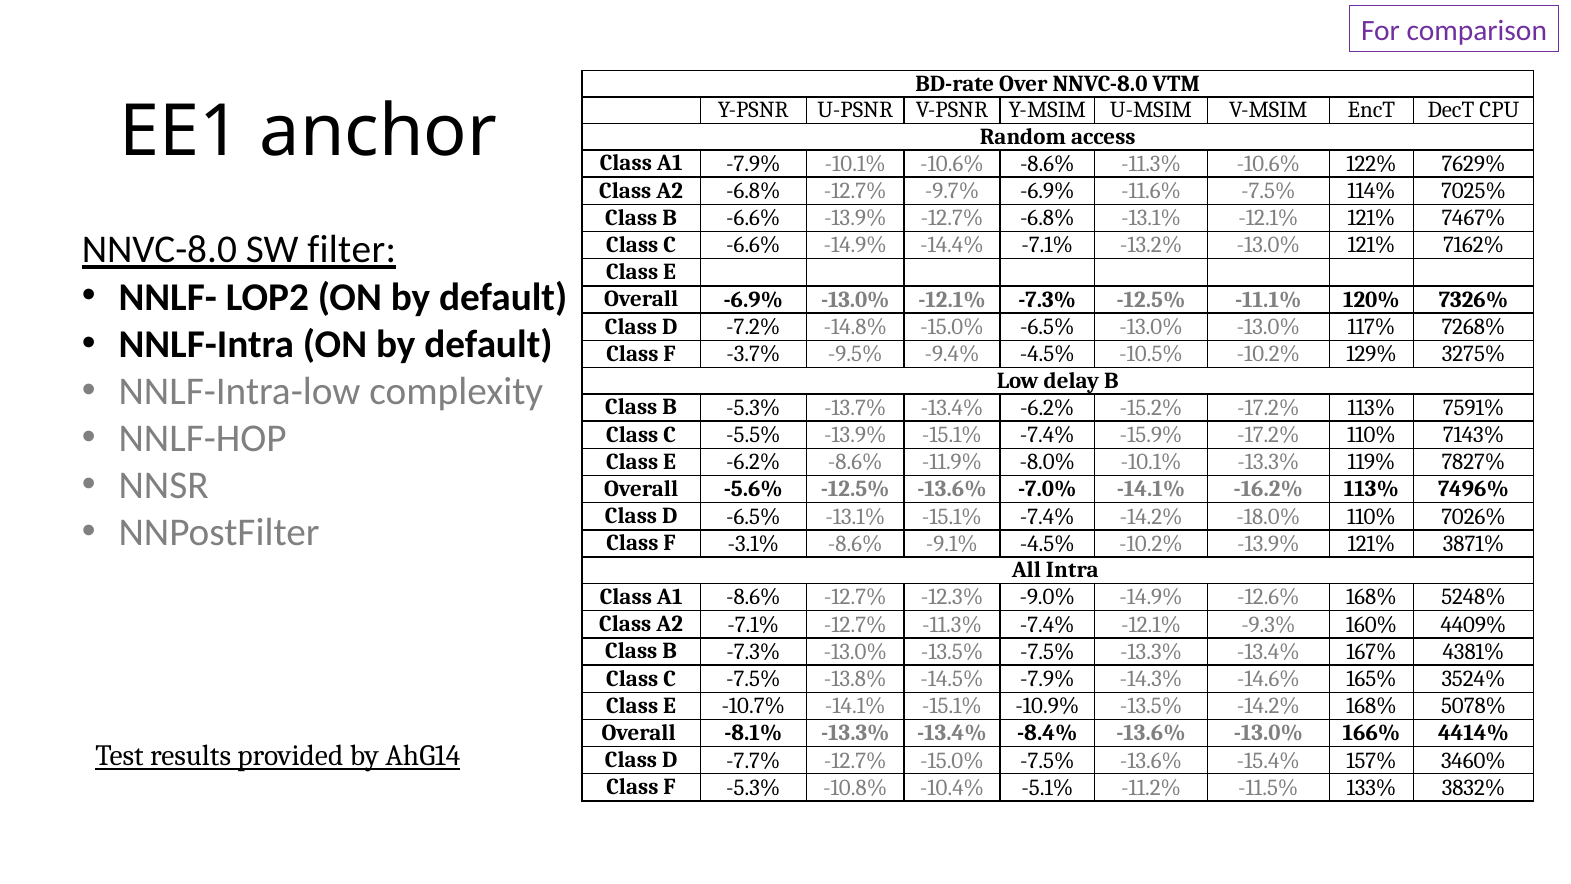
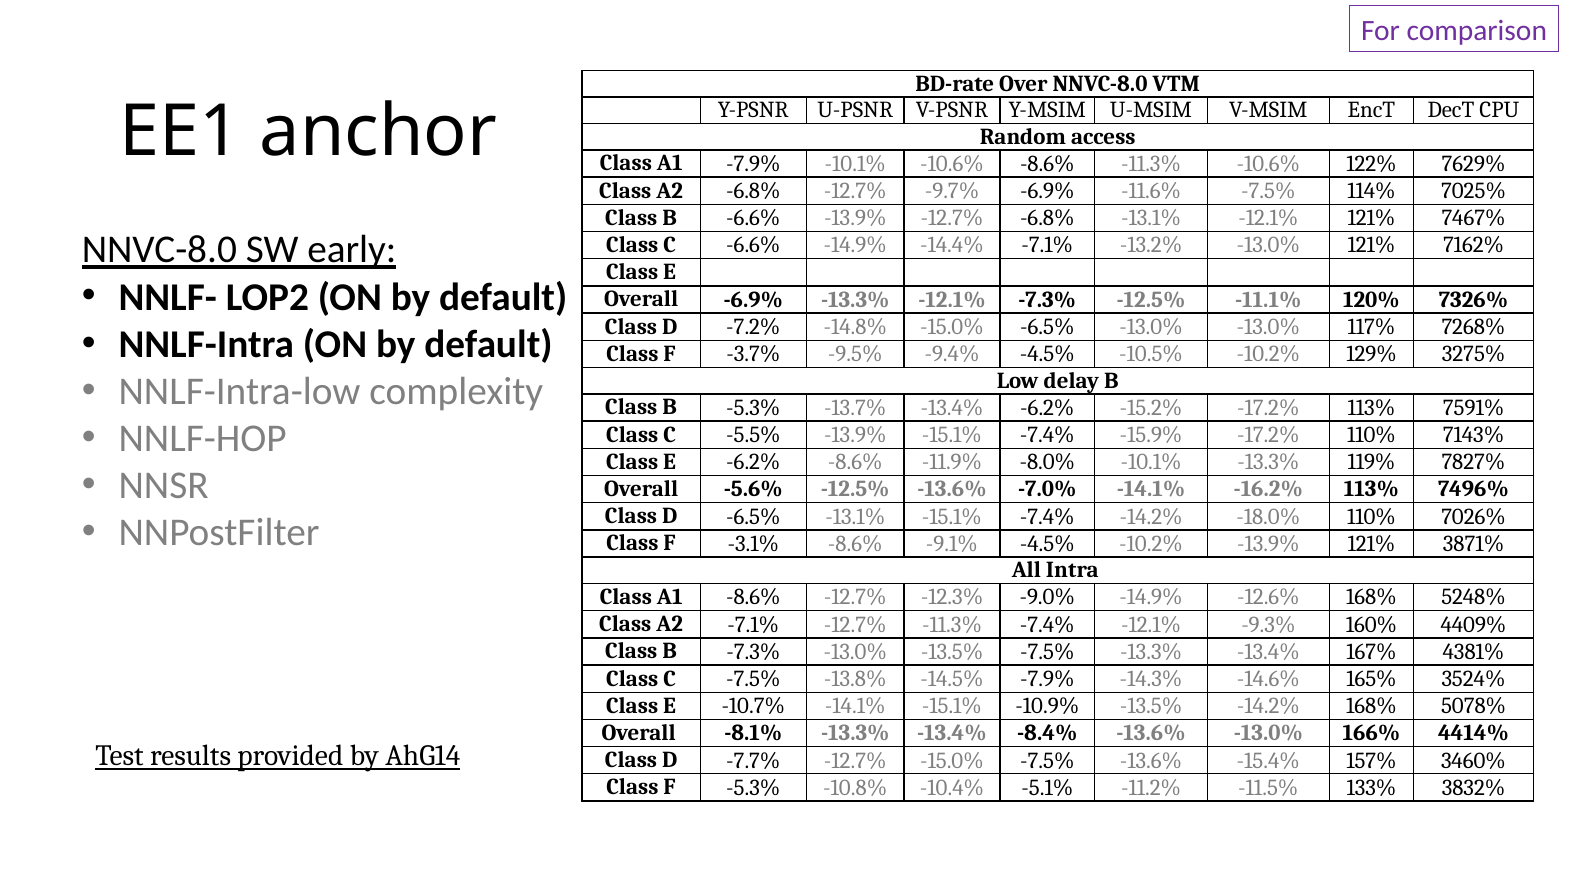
filter: filter -> early (352, 250)
-6.9% -13.0%: -13.0% -> -13.3% (855, 300)
